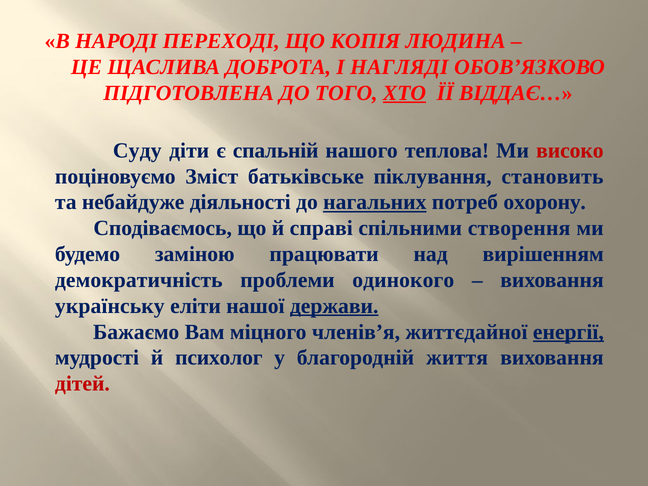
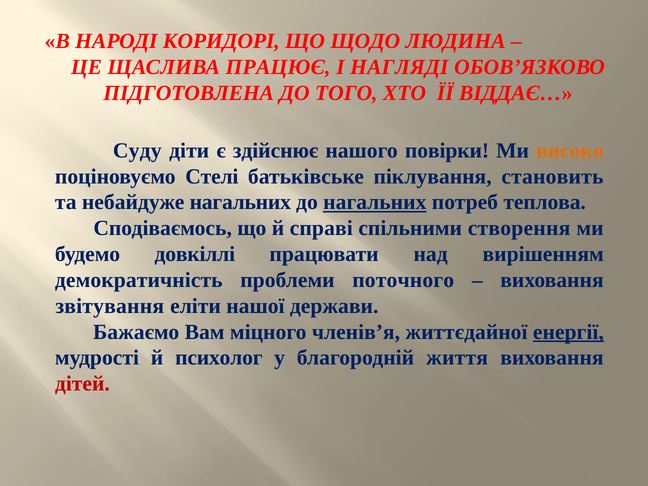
ПЕРЕХОДІ: ПЕРЕХОДІ -> КОРИДОРІ (221, 41)
КОПІЯ: КОПІЯ -> ЩОДО (365, 41)
ДОБРОТА: ДОБРОТА -> ПРАЦЮЄ (278, 67)
ХТО underline: present -> none (404, 93)
спальній: спальній -> здійснює (276, 150)
теплова: теплова -> повірки (447, 150)
високо colour: red -> orange (570, 150)
Зміст: Зміст -> Стелі (212, 176)
небайдуже діяльності: діяльності -> нагальних (240, 202)
охорону: охорону -> теплова (545, 202)
заміною: заміною -> довкіллі (195, 254)
одинокого: одинокого -> поточного (403, 280)
українську: українську -> звітування (110, 306)
держави underline: present -> none (334, 306)
